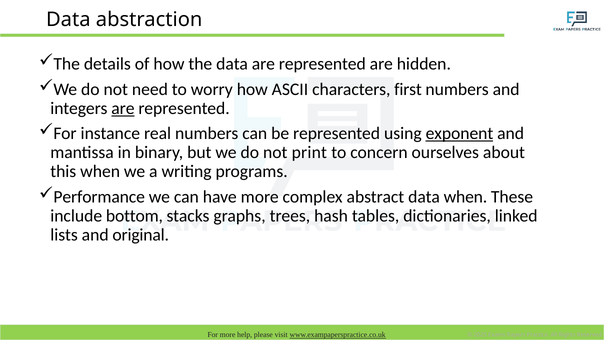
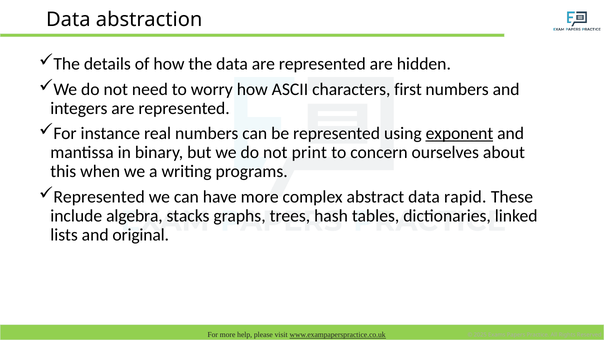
are underline: present -> none (123, 108)
Performance: Performance -> Represented (99, 197)
data when: when -> rapid (465, 197)
bottom: bottom -> algebra (134, 216)
